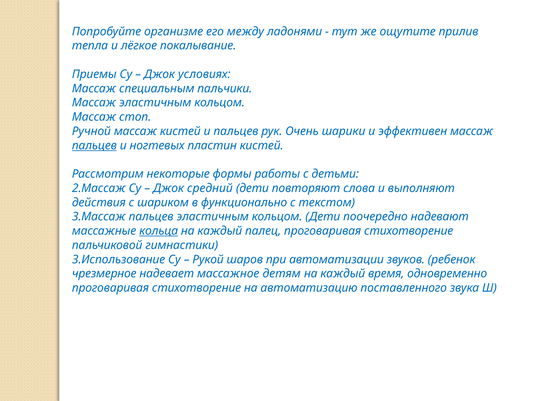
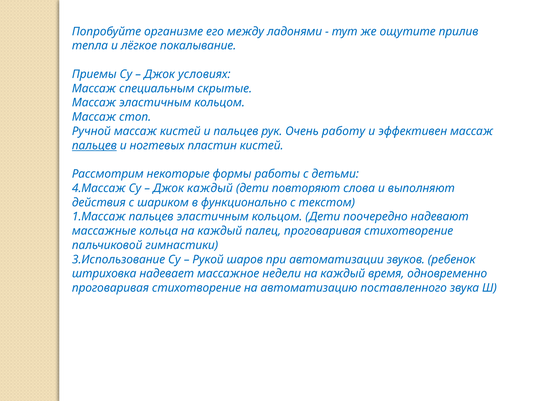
пальчики: пальчики -> скрытые (225, 88)
шарики: шарики -> работу (344, 131)
2.Массаж: 2.Массаж -> 4.Массаж (99, 188)
Джок средний: средний -> каждый (210, 188)
3.Массаж: 3.Массаж -> 1.Массаж (99, 216)
кольца underline: present -> none (159, 231)
чрезмерное: чрезмерное -> штриховка (104, 273)
детям: детям -> недели (282, 273)
